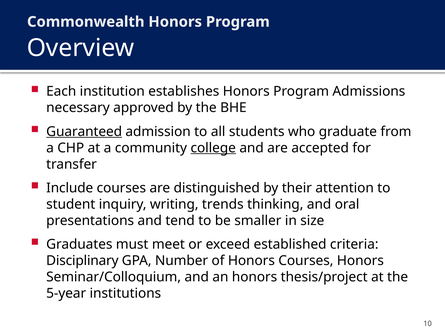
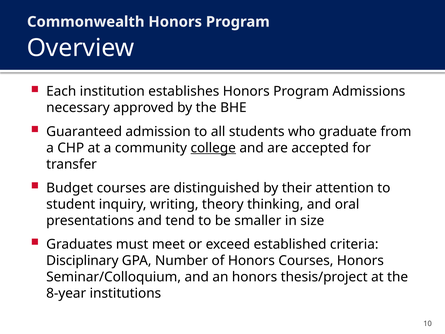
Guaranteed underline: present -> none (84, 131)
Include: Include -> Budget (70, 188)
trends: trends -> theory (223, 204)
5-year: 5-year -> 8-year (66, 293)
